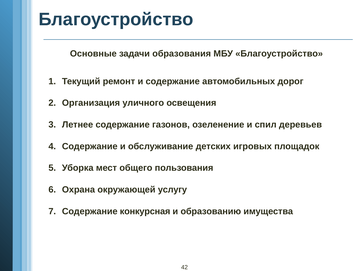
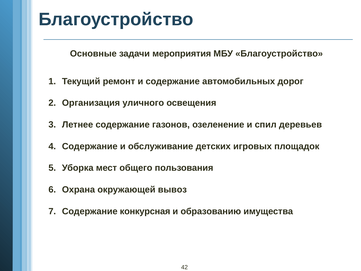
образования: образования -> мероприятия (182, 54)
услугу: услугу -> вывоз (172, 190)
